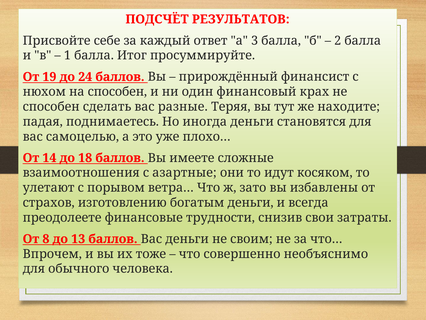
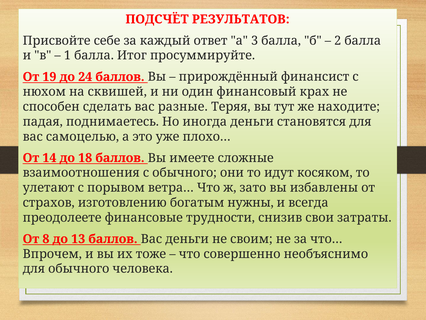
на способен: способен -> сквишей (117, 92)
с азартные: азартные -> обычного (185, 173)
богатым деньги: деньги -> нужны (251, 202)
